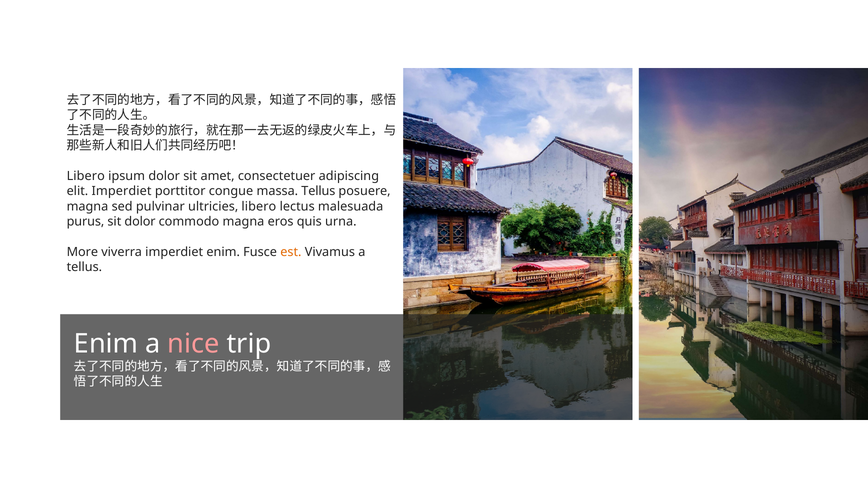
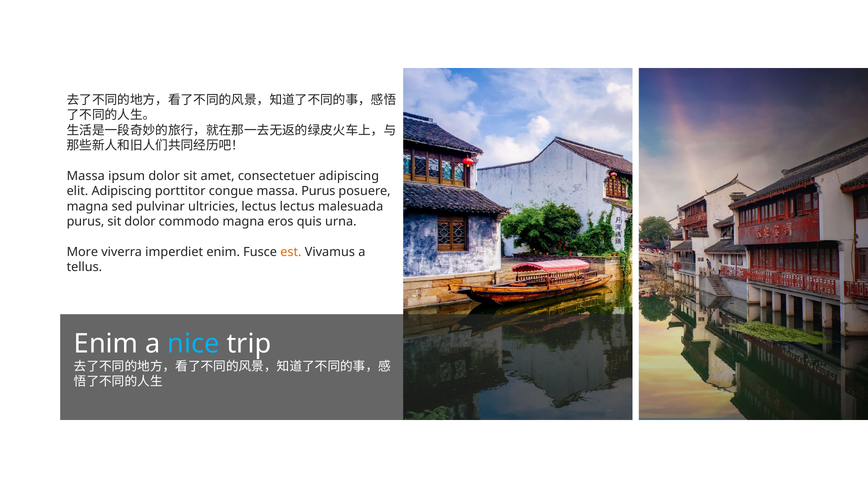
Libero: Libero -> Massa (86, 176)
elit Imperdiet: Imperdiet -> Adipiscing (122, 191)
massa Tellus: Tellus -> Purus (318, 191)
ultricies libero: libero -> lectus (259, 206)
nice colour: pink -> light blue (194, 344)
